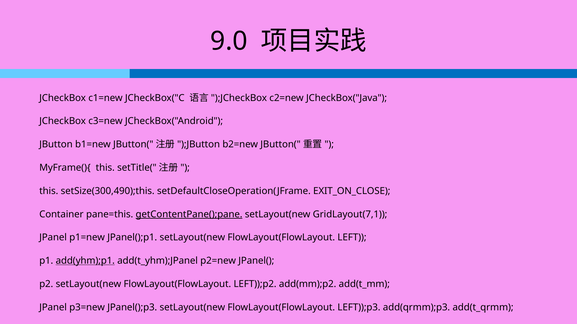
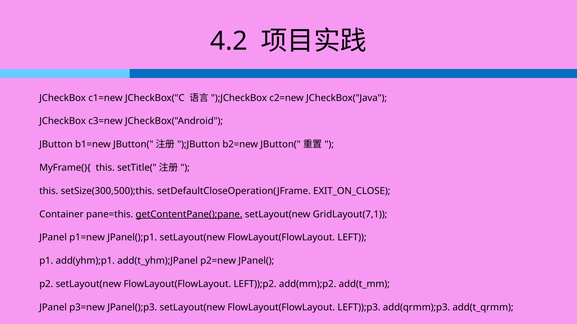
9.0: 9.0 -> 4.2 (229, 41)
setSize(300,490);this: setSize(300,490);this -> setSize(300,500);this (108, 191)
add(yhm);p1 underline: present -> none (85, 261)
